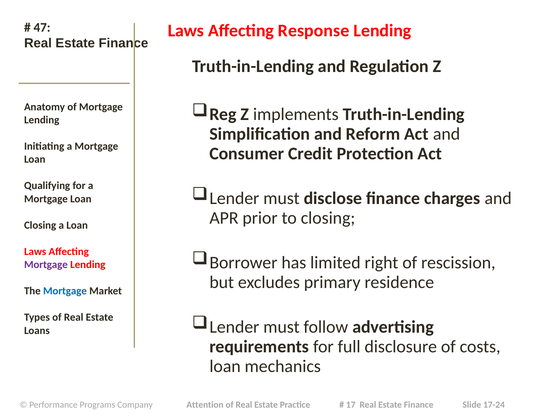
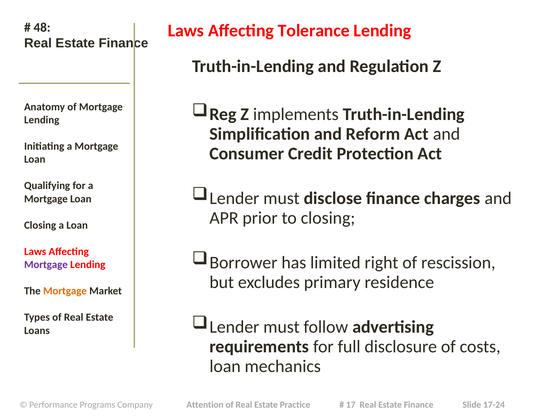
47: 47 -> 48 (42, 28)
Response: Response -> Tolerance (314, 30)
Mortgage colour: blue -> orange (65, 291)
